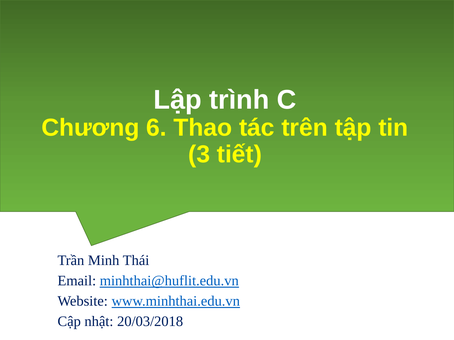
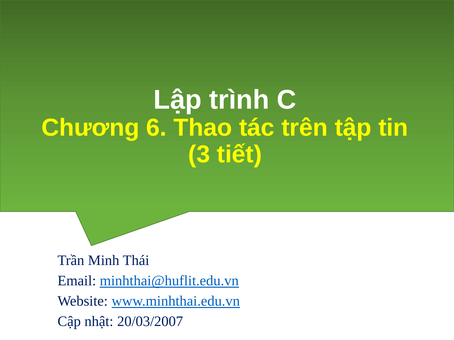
20/03/2018: 20/03/2018 -> 20/03/2007 (150, 322)
